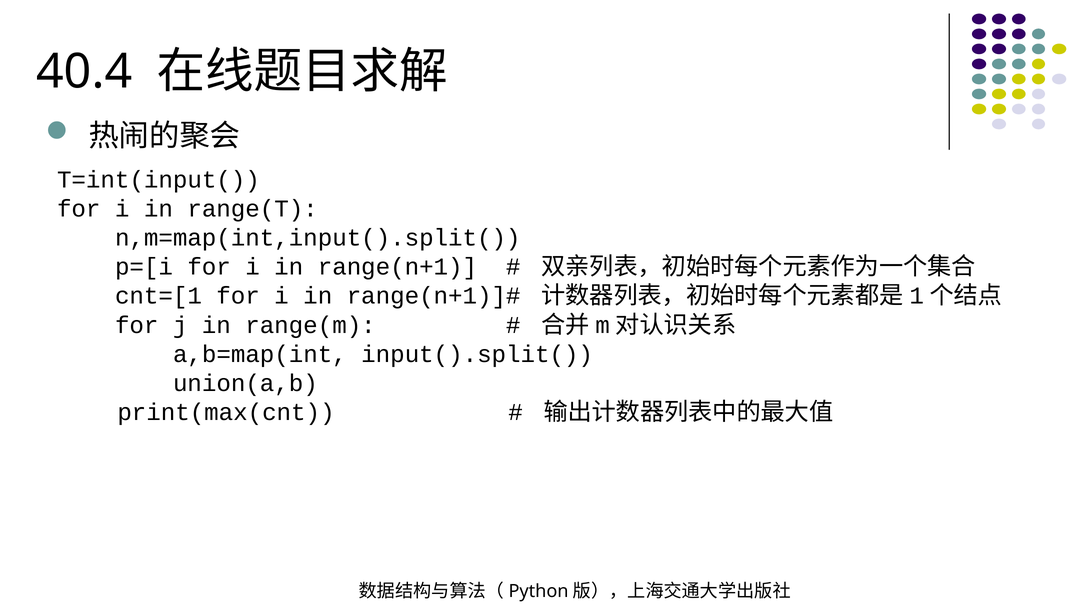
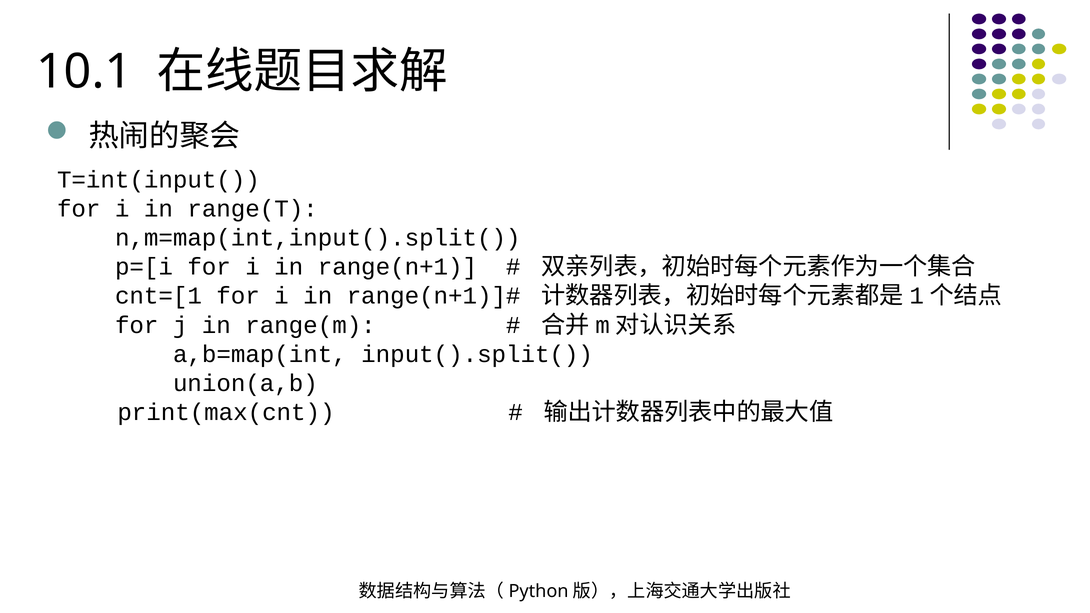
40.4: 40.4 -> 10.1 (84, 72)
